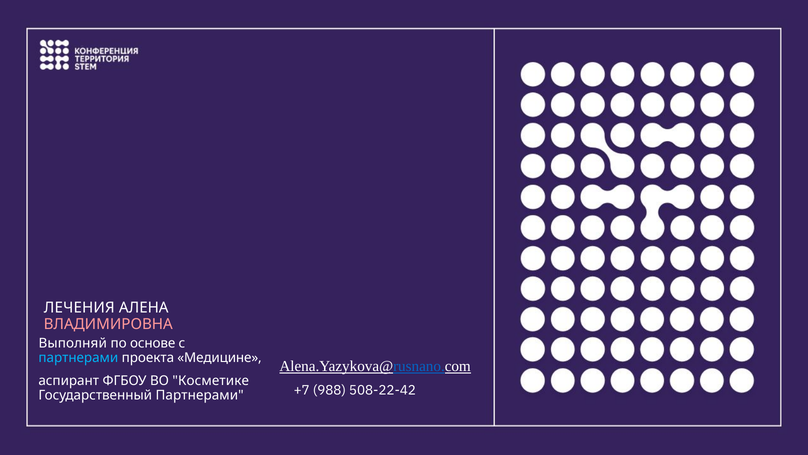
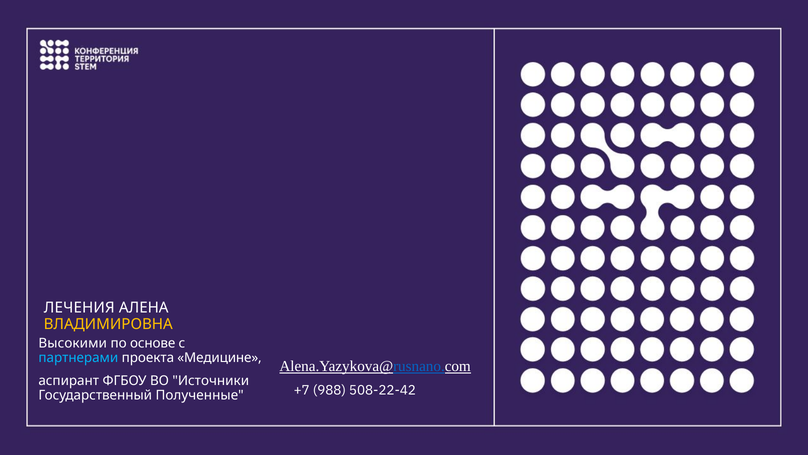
ВЛАДИМИРОВНА colour: pink -> yellow (108, 324)
Выполняй: Выполняй -> Высокими (73, 343)
Косметике: Косметике -> Источники (211, 380)
Государственный Партнерами: Партнерами -> Полученные (200, 395)
